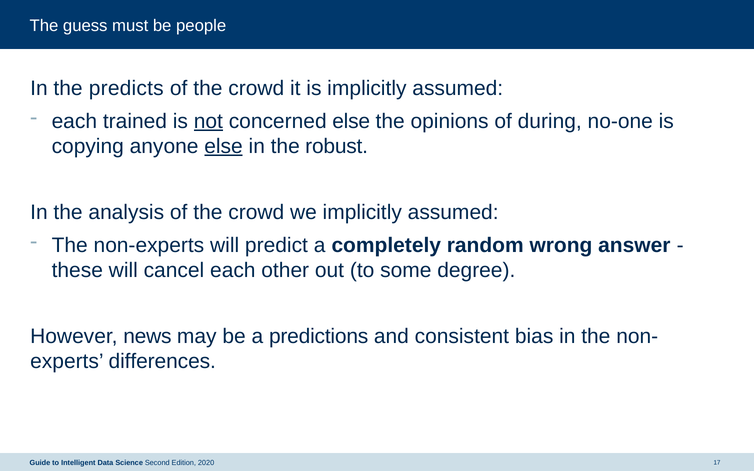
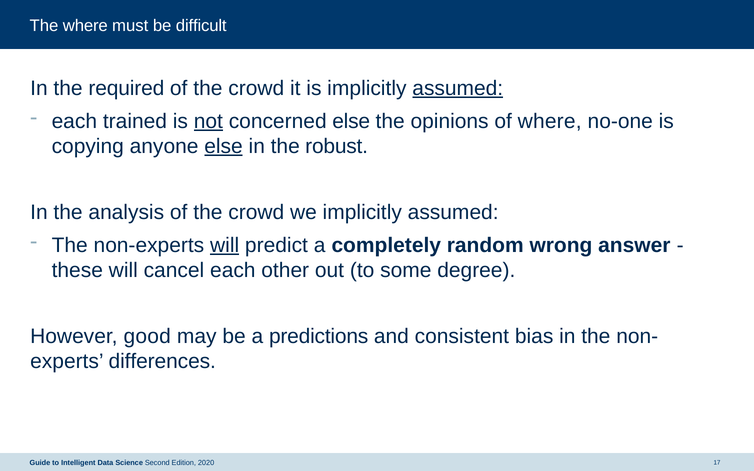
The guess: guess -> where (85, 26)
people: people -> difficult (201, 26)
predicts: predicts -> required (126, 88)
assumed underline: none -> present (458, 88)
of during: during -> where (550, 121)
will underline: none -> present (225, 245)
news: news -> good (147, 337)
